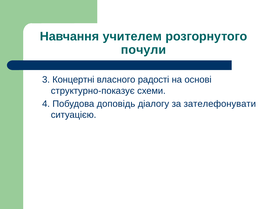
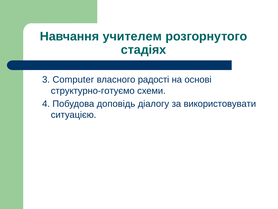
почули: почули -> стадіях (144, 50)
Концертні: Концертні -> Computer (73, 79)
структурно-показує: структурно-показує -> структурно-готуємо (93, 91)
зателефонувати: зателефонувати -> використовувати (220, 104)
